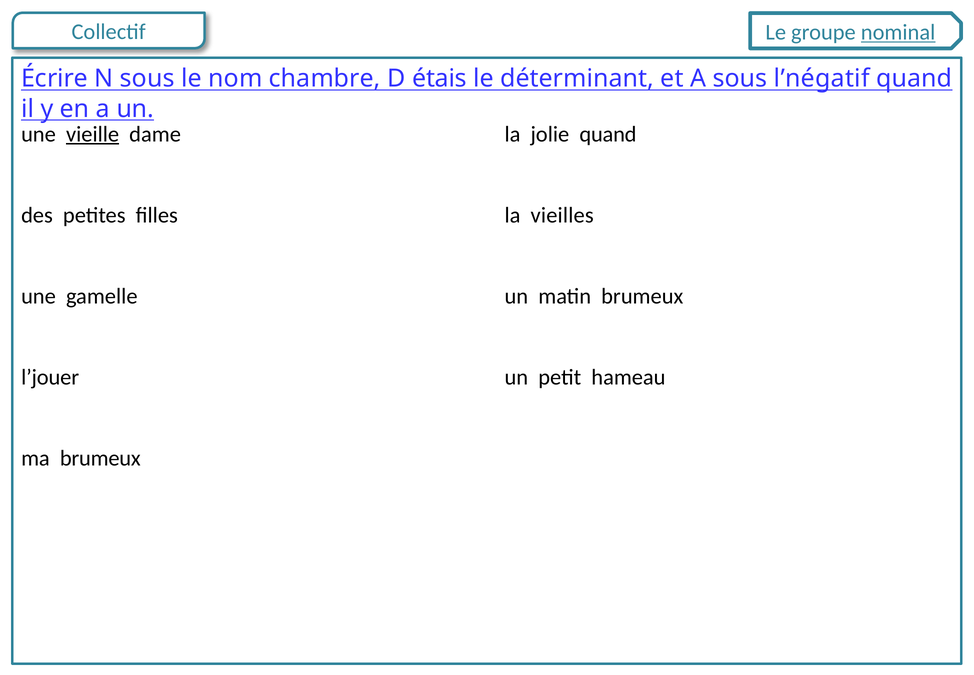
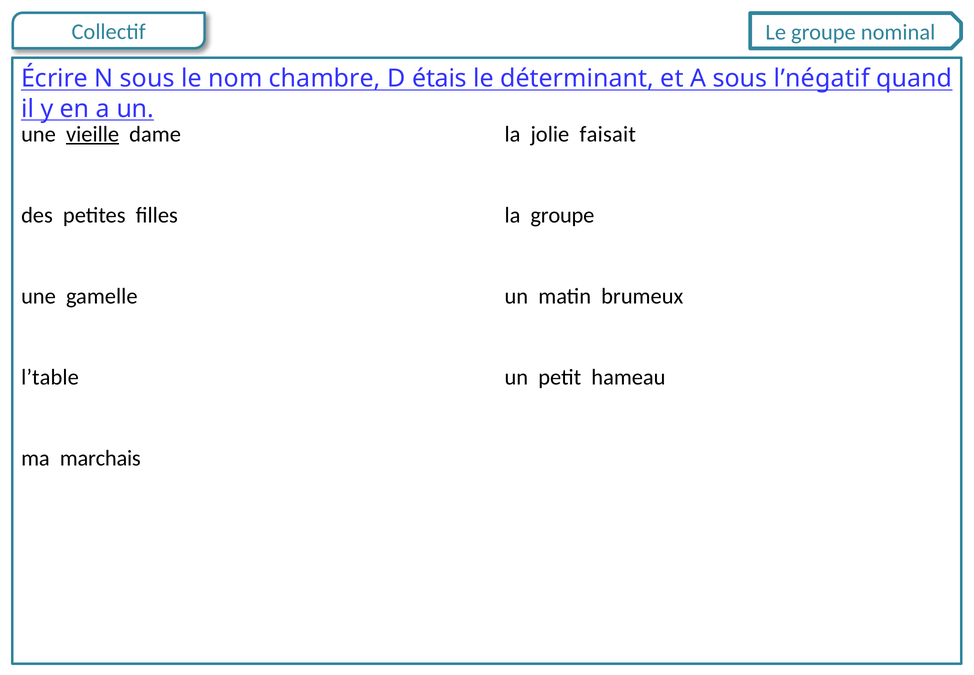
nominal underline: present -> none (898, 32)
jolie quand: quand -> faisait (608, 134)
la vieilles: vieilles -> groupe (562, 215)
l’jouer: l’jouer -> l’table (50, 377)
ma brumeux: brumeux -> marchais (100, 458)
